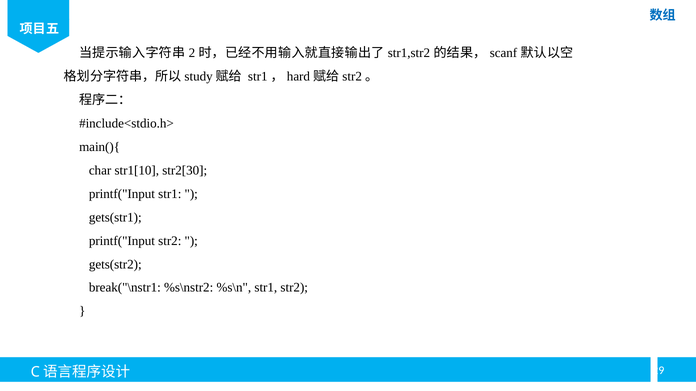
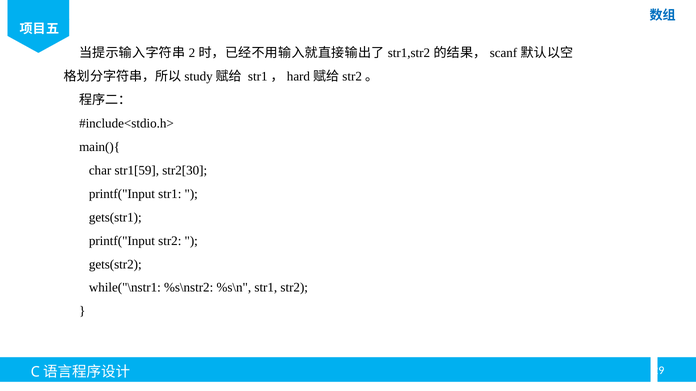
str1[10: str1[10 -> str1[59 (137, 171)
break("\nstr1: break("\nstr1 -> while("\nstr1 (125, 288)
